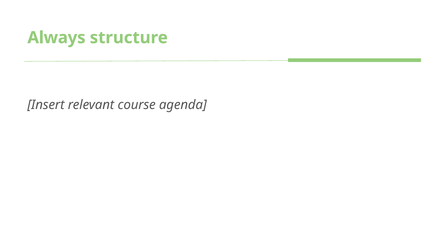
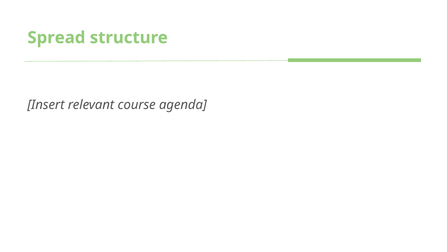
Always: Always -> Spread (56, 38)
